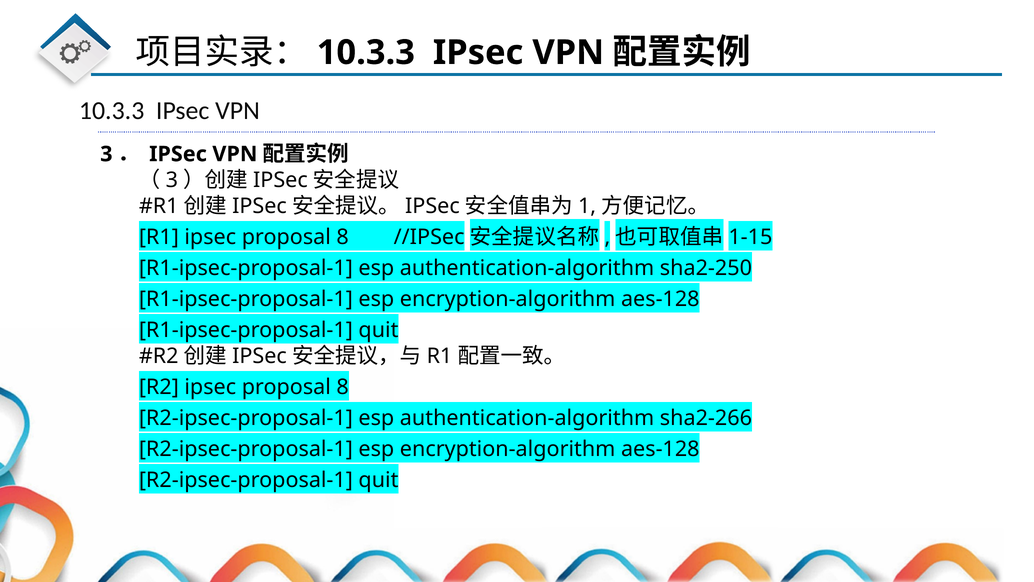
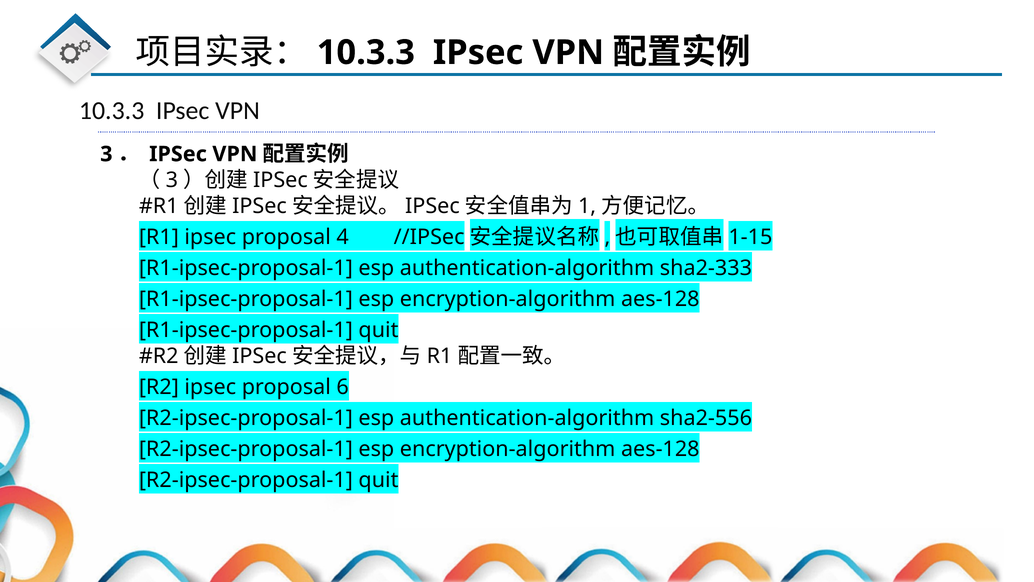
R1 ipsec proposal 8: 8 -> 4 (343, 237)
sha2-250: sha2-250 -> sha2-333 (706, 268)
R2 ipsec proposal 8: 8 -> 6 (343, 387)
sha2-266: sha2-266 -> sha2-556 (706, 418)
